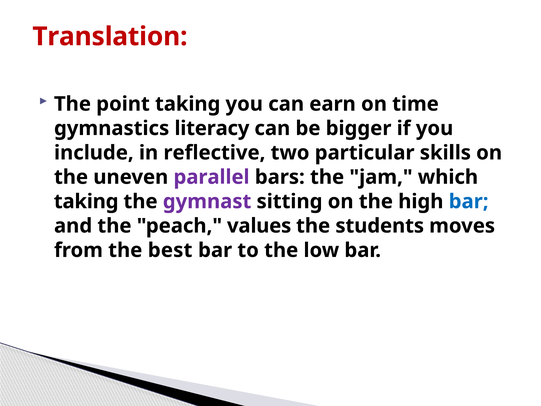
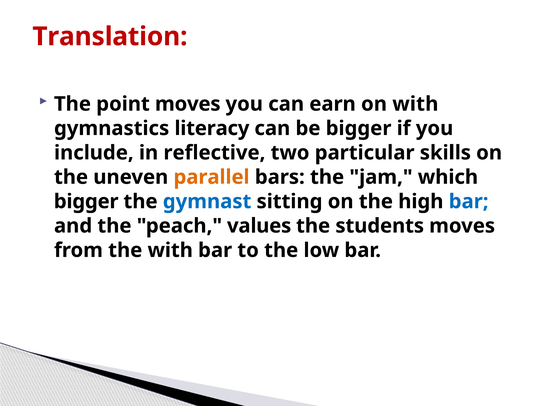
point taking: taking -> moves (188, 104)
on time: time -> with (415, 104)
parallel colour: purple -> orange (212, 177)
taking: taking -> bigger (86, 201)
gymnast colour: purple -> blue (207, 201)
the best: best -> with (170, 250)
